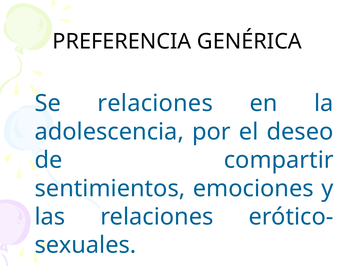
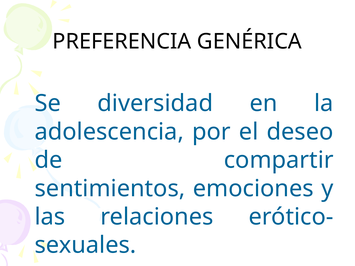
Se relaciones: relaciones -> diversidad (155, 103)
